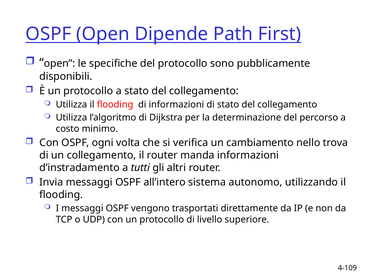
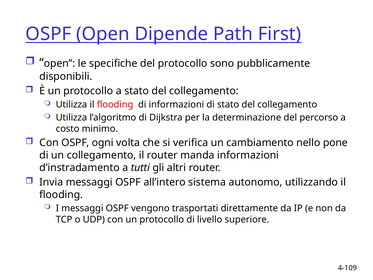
trova: trova -> pone (335, 143)
